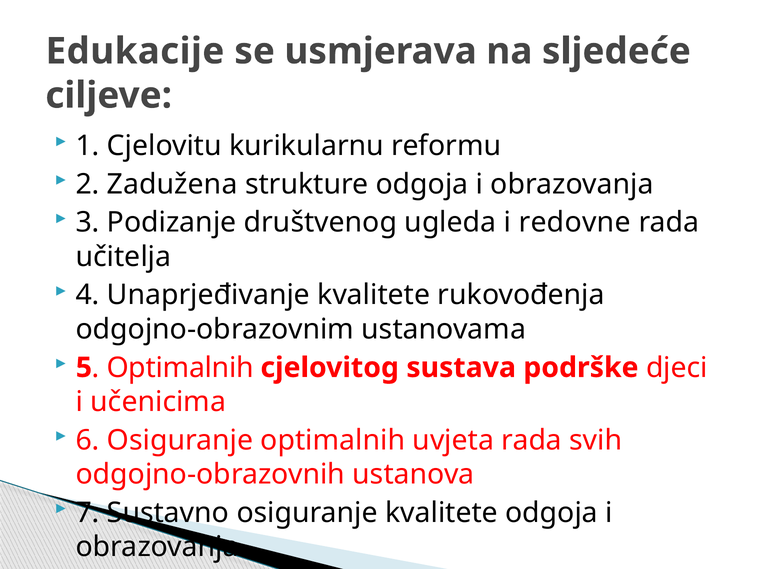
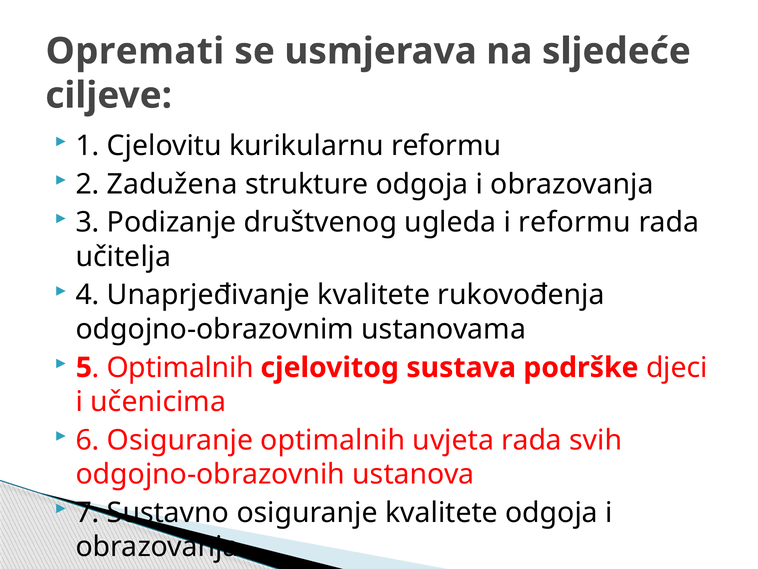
Edukacije: Edukacije -> Opremati (135, 51)
i redovne: redovne -> reformu (575, 222)
